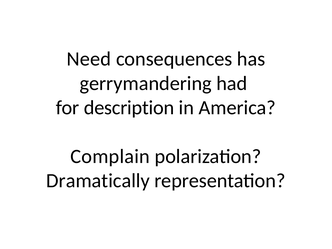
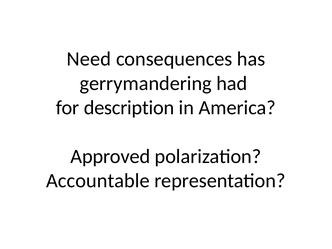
Complain: Complain -> Approved (110, 156)
Dramatically: Dramatically -> Accountable (98, 181)
